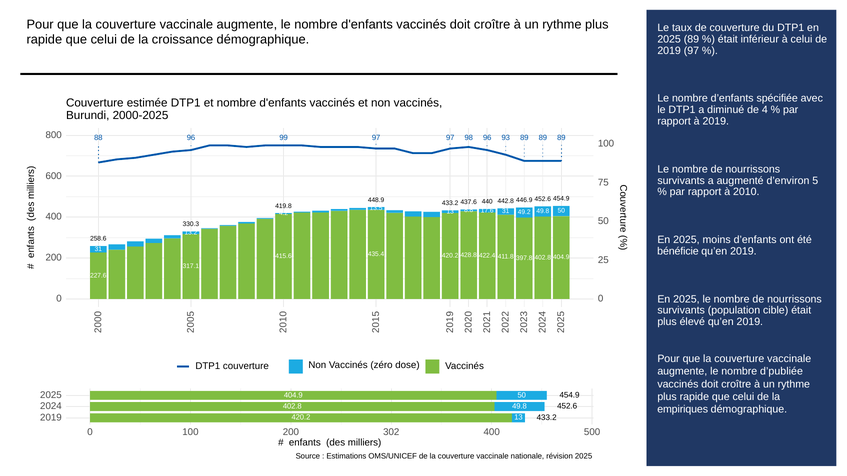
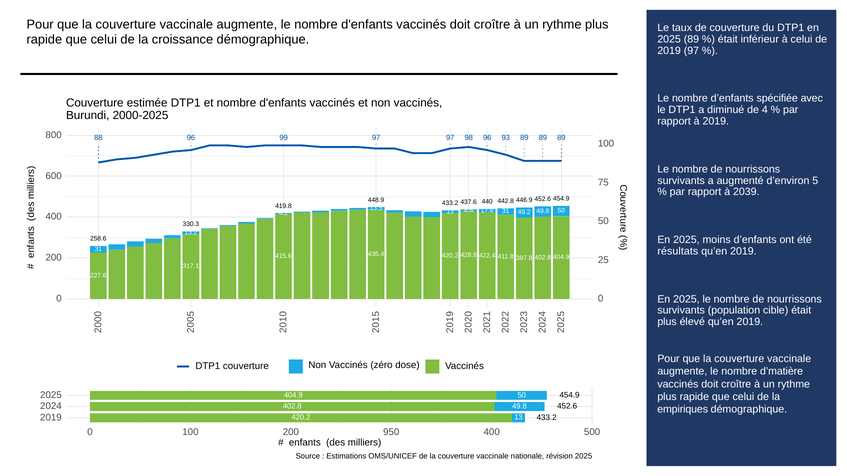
2010: 2010 -> 2039 (746, 192)
bénéficie: bénéficie -> résultats (678, 251)
d’publiée: d’publiée -> d’matière (782, 372)
302: 302 -> 950 (391, 432)
